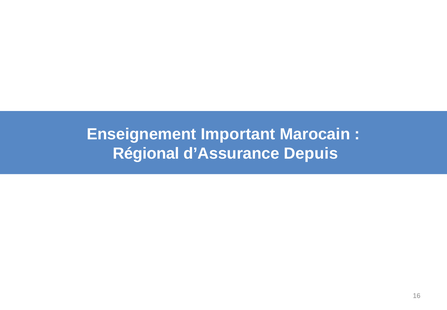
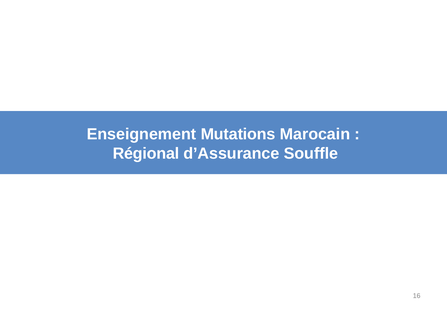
Important: Important -> Mutations (238, 134)
Depuis: Depuis -> Souffle (311, 153)
